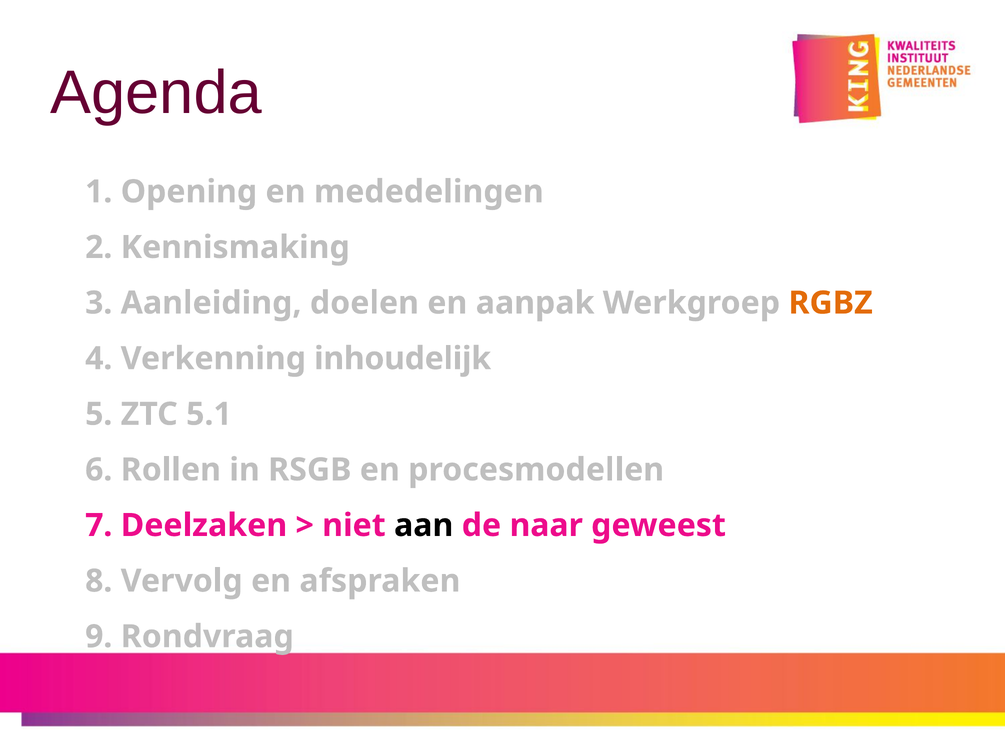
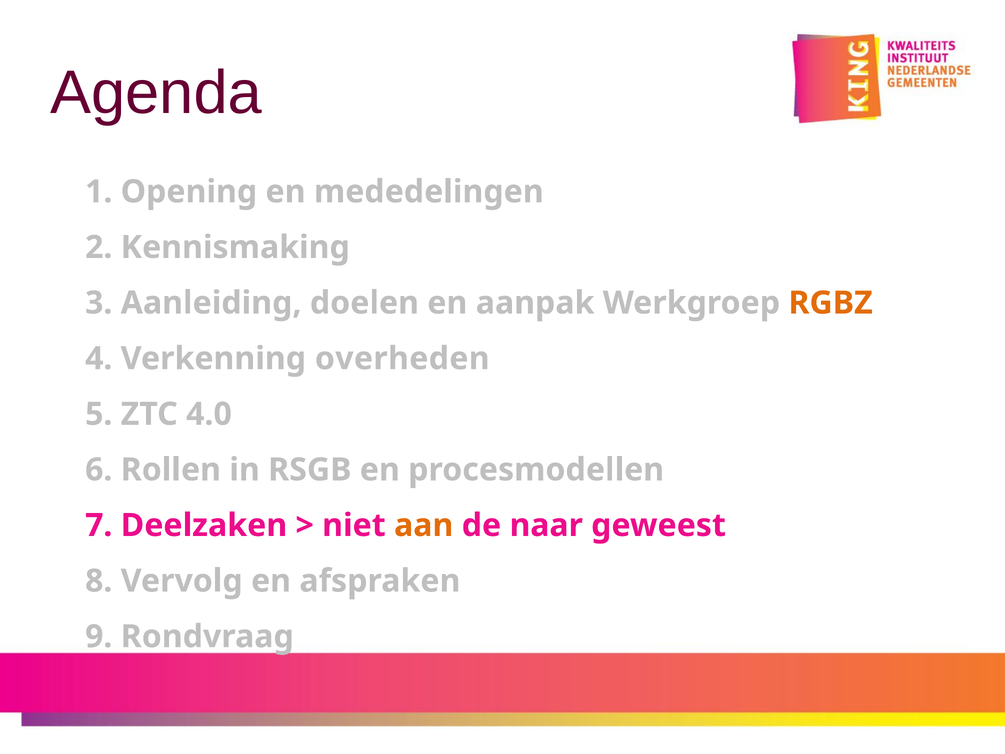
inhoudelijk: inhoudelijk -> overheden (402, 358)
5.1: 5.1 -> 4.0 (209, 414)
aan colour: black -> orange (424, 525)
